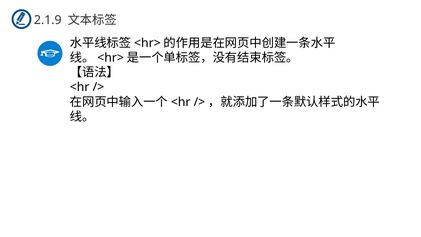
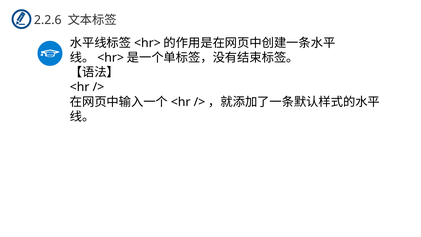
2.1.9: 2.1.9 -> 2.2.6 (48, 20)
